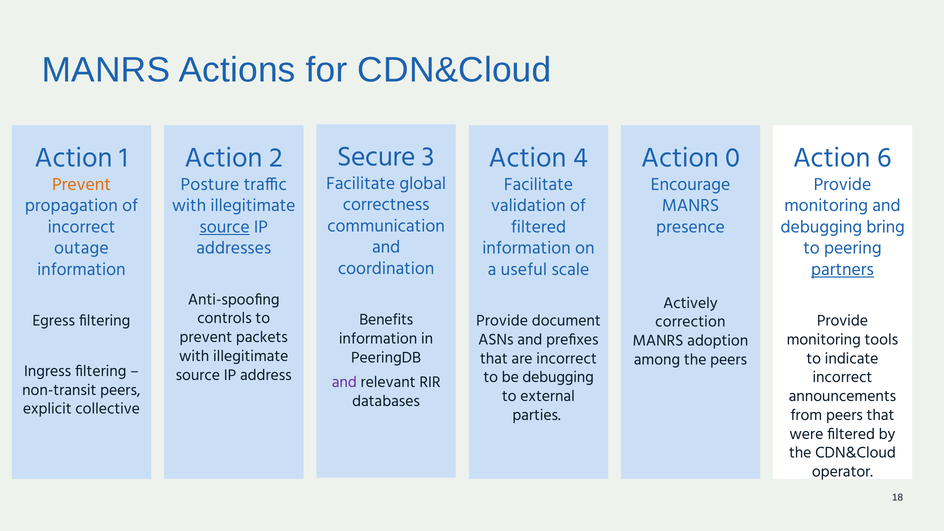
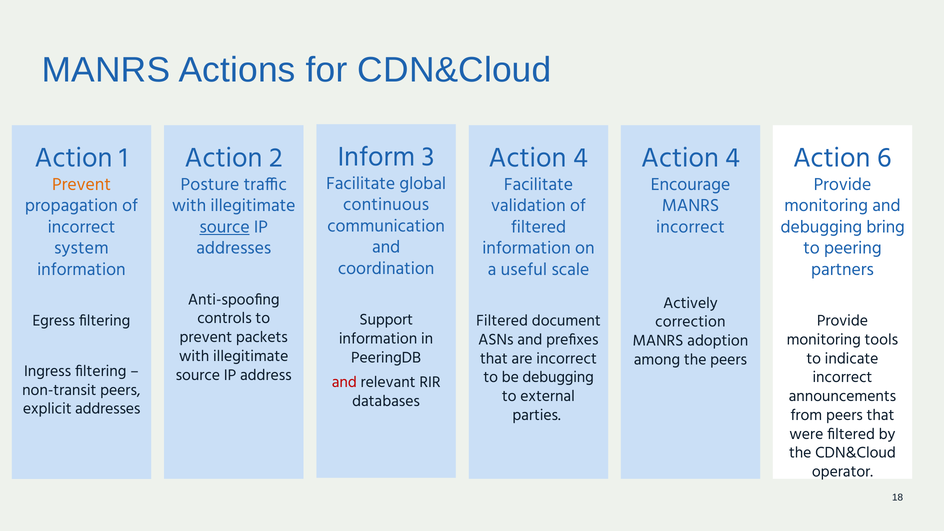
Secure: Secure -> Inform (376, 157)
0: 0 -> 4 (733, 158)
correctness: correctness -> continuous (386, 205)
presence: presence -> incorrect (690, 227)
outage: outage -> system (81, 248)
partners underline: present -> none (842, 269)
Benefits: Benefits -> Support (386, 320)
Provide: Provide -> Filtered (502, 321)
and colour: purple -> red (344, 382)
explicit collective: collective -> addresses (108, 409)
